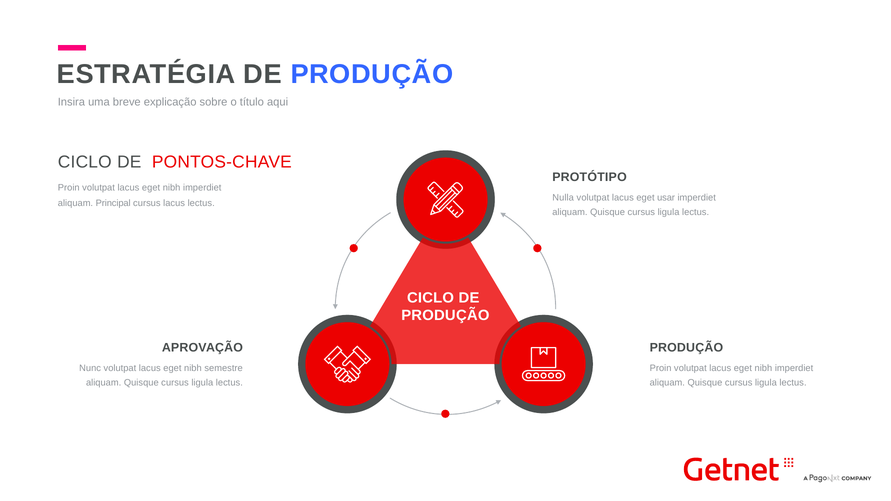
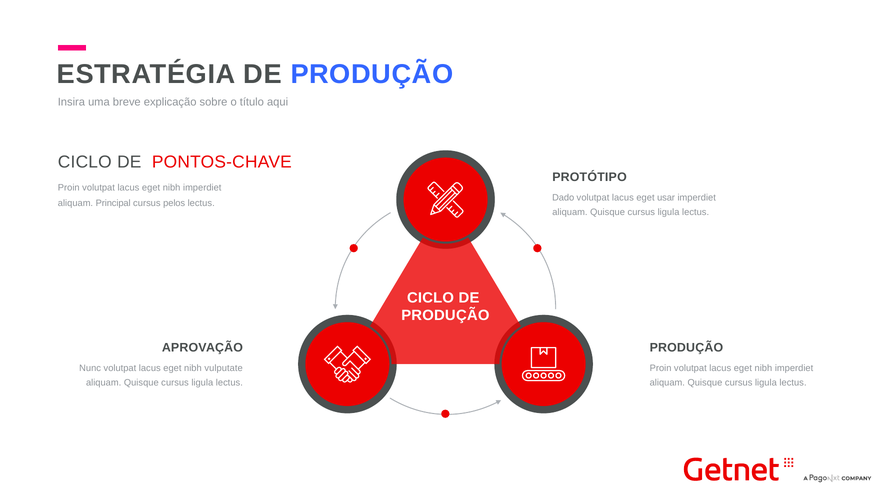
Nulla: Nulla -> Dado (563, 198)
cursus lacus: lacus -> pelos (174, 203)
semestre: semestre -> vulputate (224, 369)
